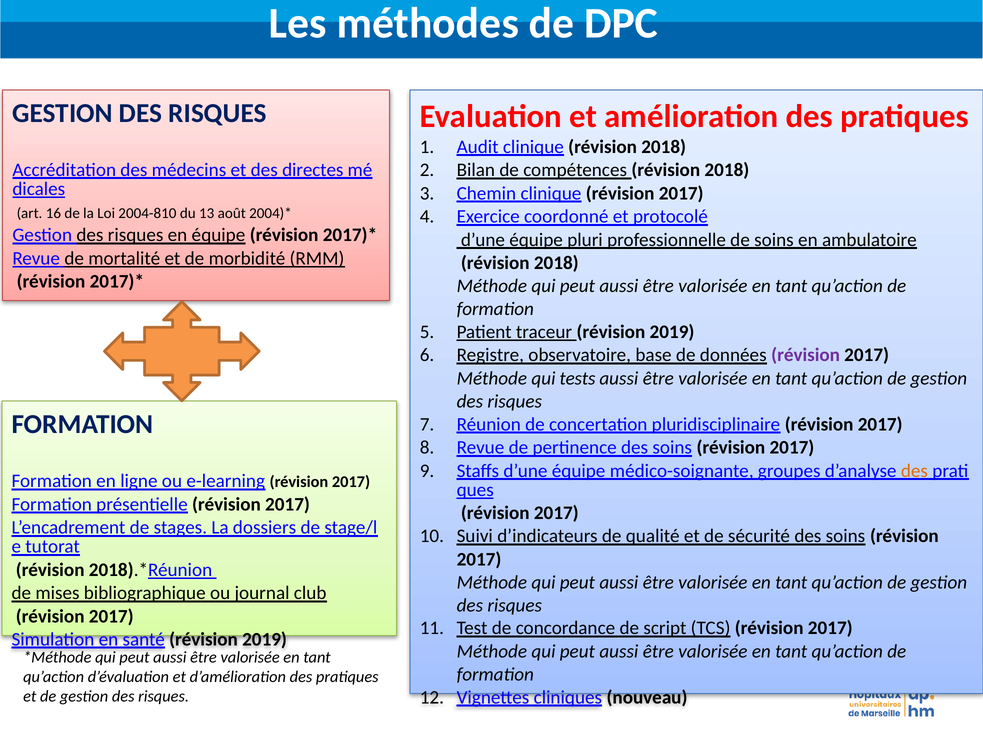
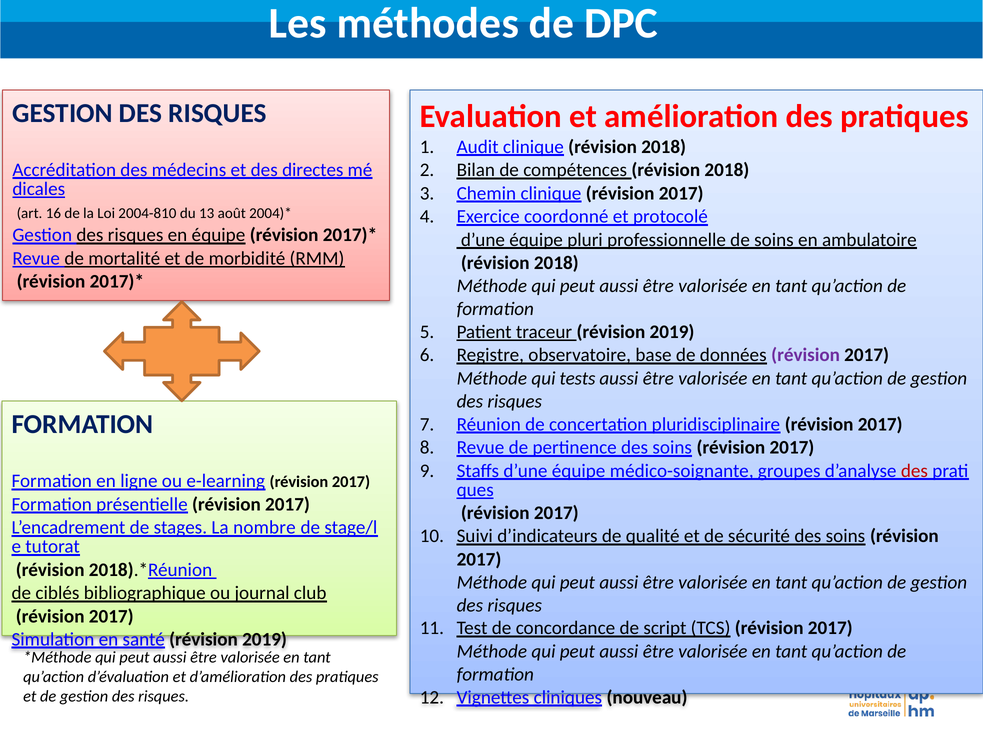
des colour: orange -> red (914, 471)
dossiers: dossiers -> nombre (264, 528)
mises: mises -> ciblés (57, 593)
